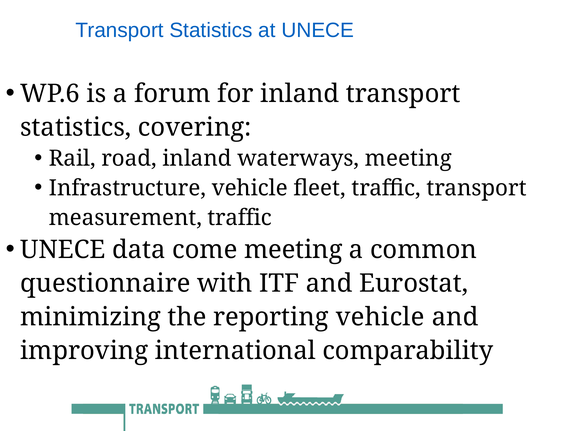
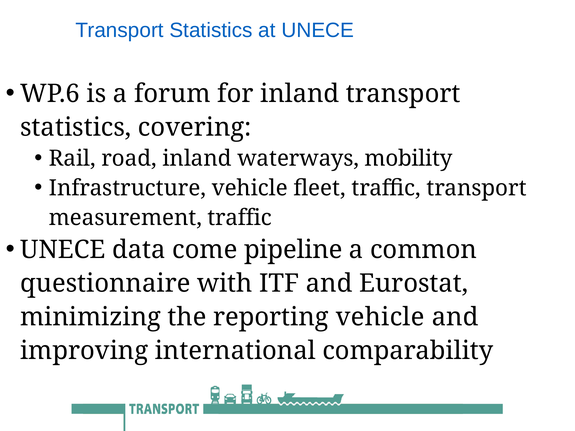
waterways meeting: meeting -> mobility (408, 159)
come meeting: meeting -> pipeline (293, 250)
